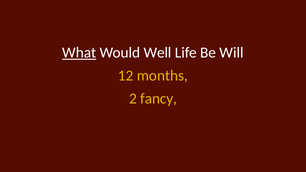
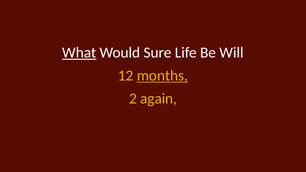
Well: Well -> Sure (158, 53)
months underline: none -> present (162, 76)
fancy: fancy -> again (159, 99)
